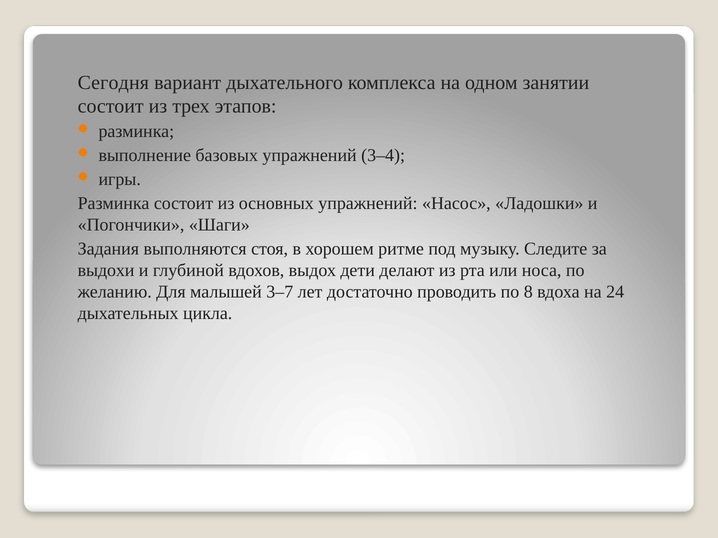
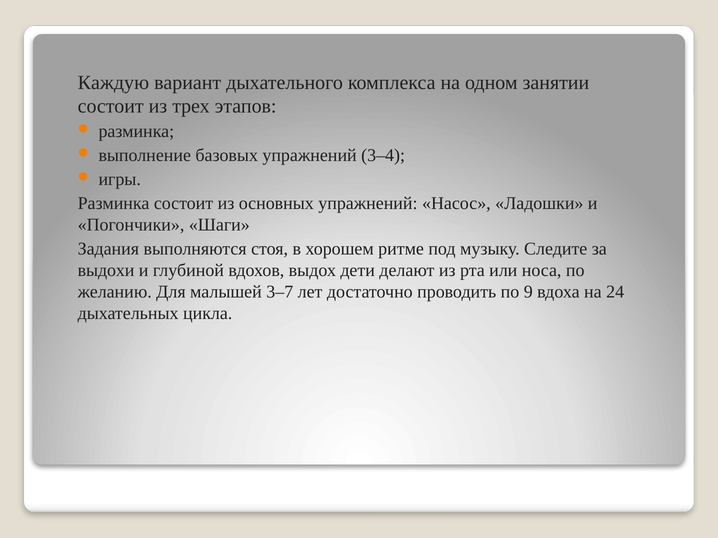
Сегодня: Сегодня -> Каждую (113, 83)
8: 8 -> 9 (528, 292)
